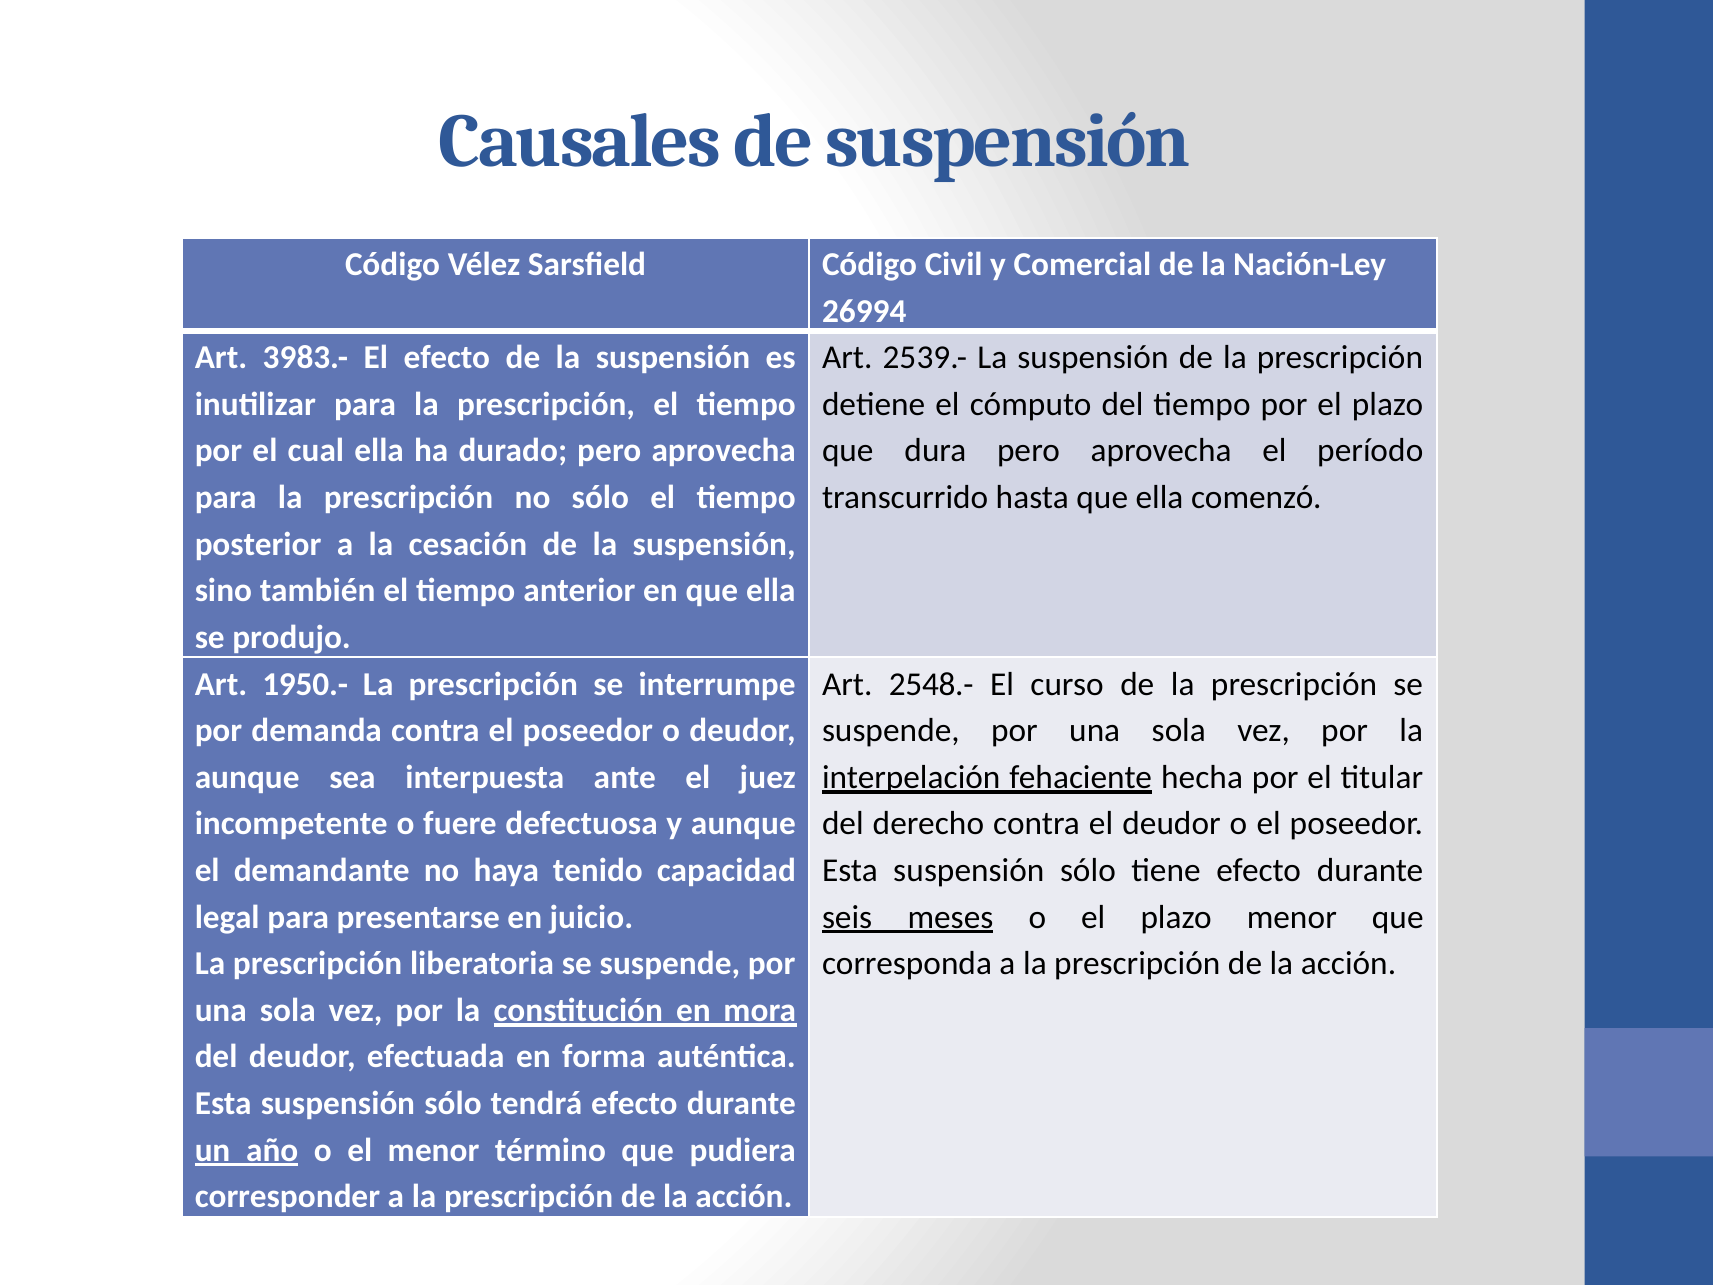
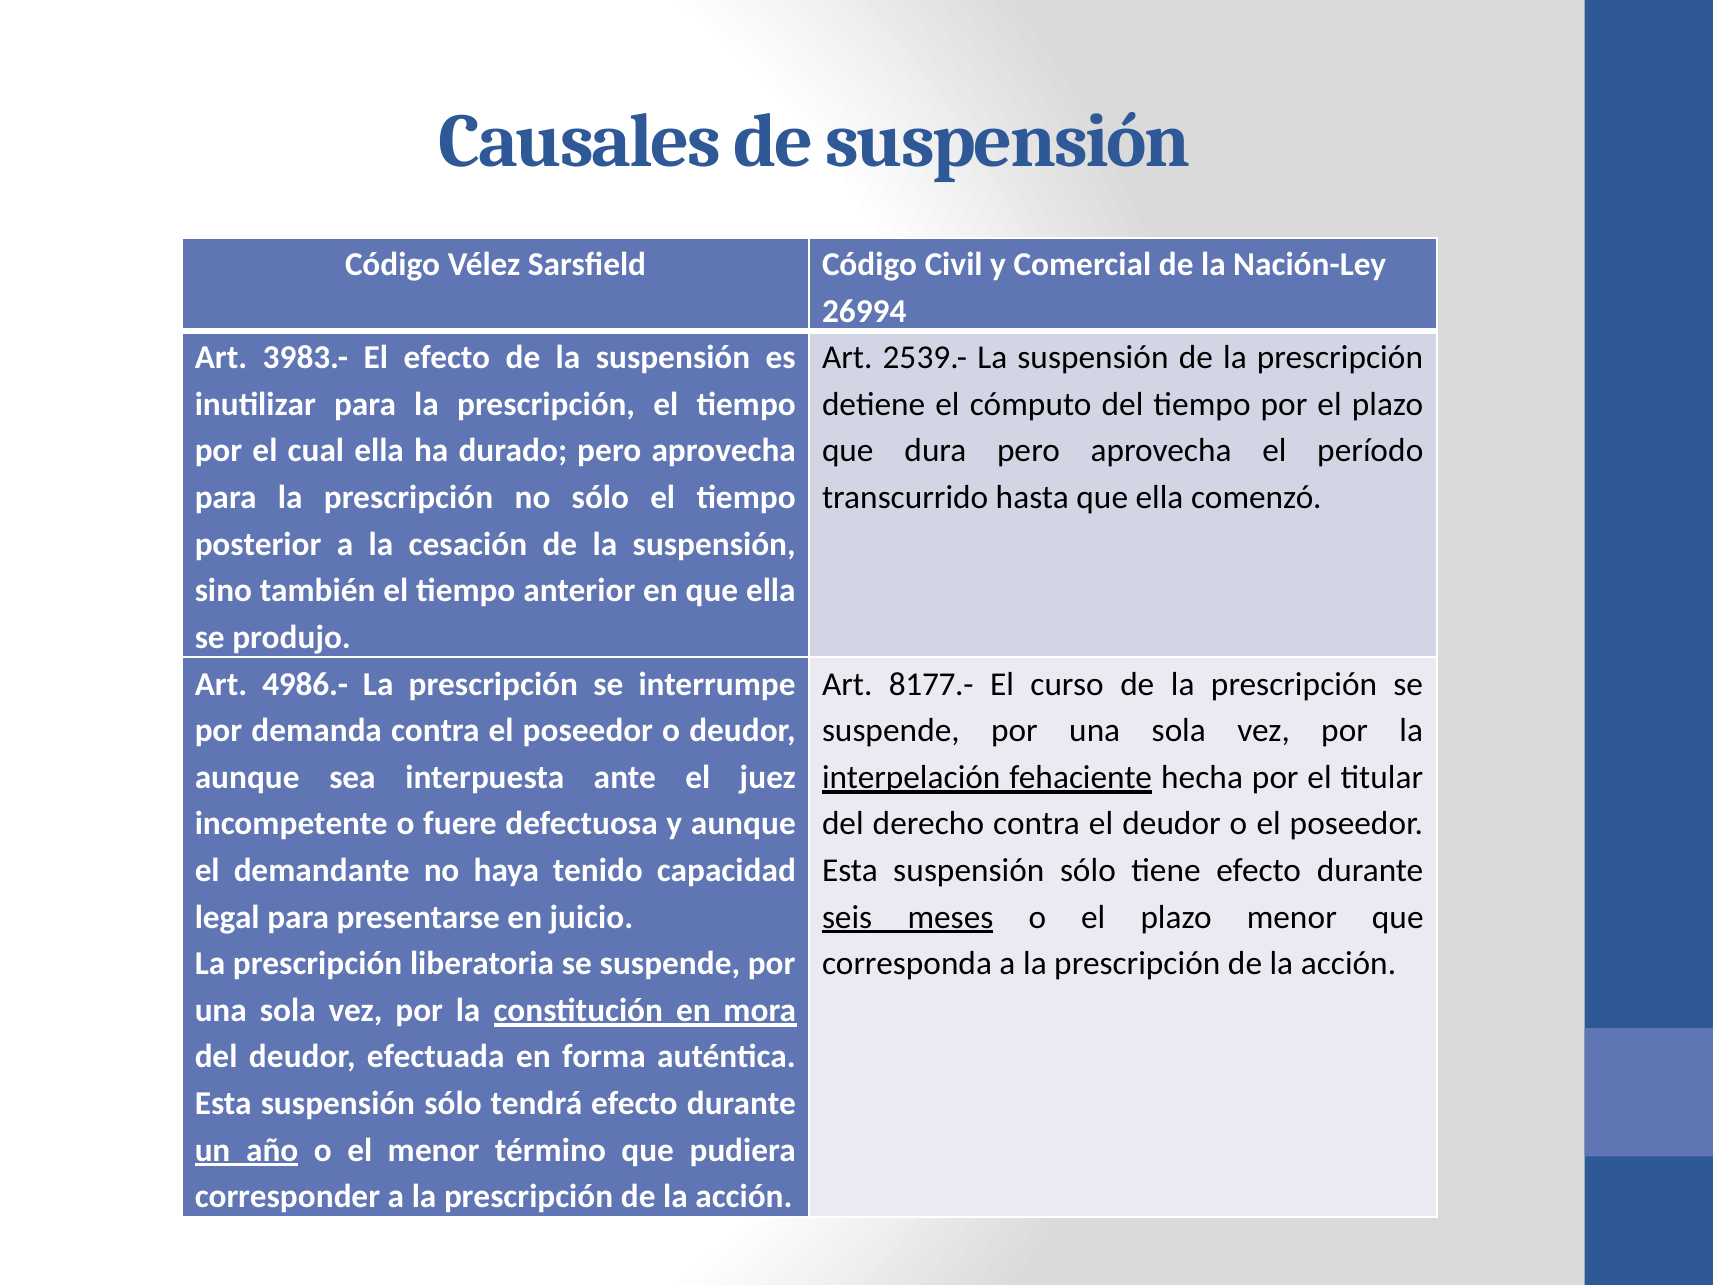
1950.-: 1950.- -> 4986.- (305, 684)
2548.-: 2548.- -> 8177.- (931, 684)
